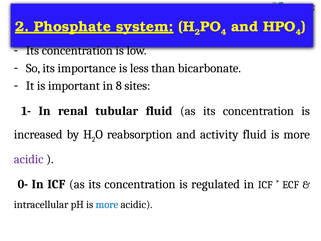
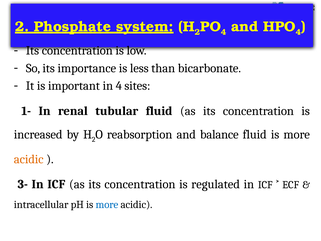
in 8: 8 -> 4 (119, 86)
activity: activity -> balance (219, 134)
acidic colour: purple -> orange (29, 159)
0-: 0- -> 3- (23, 184)
